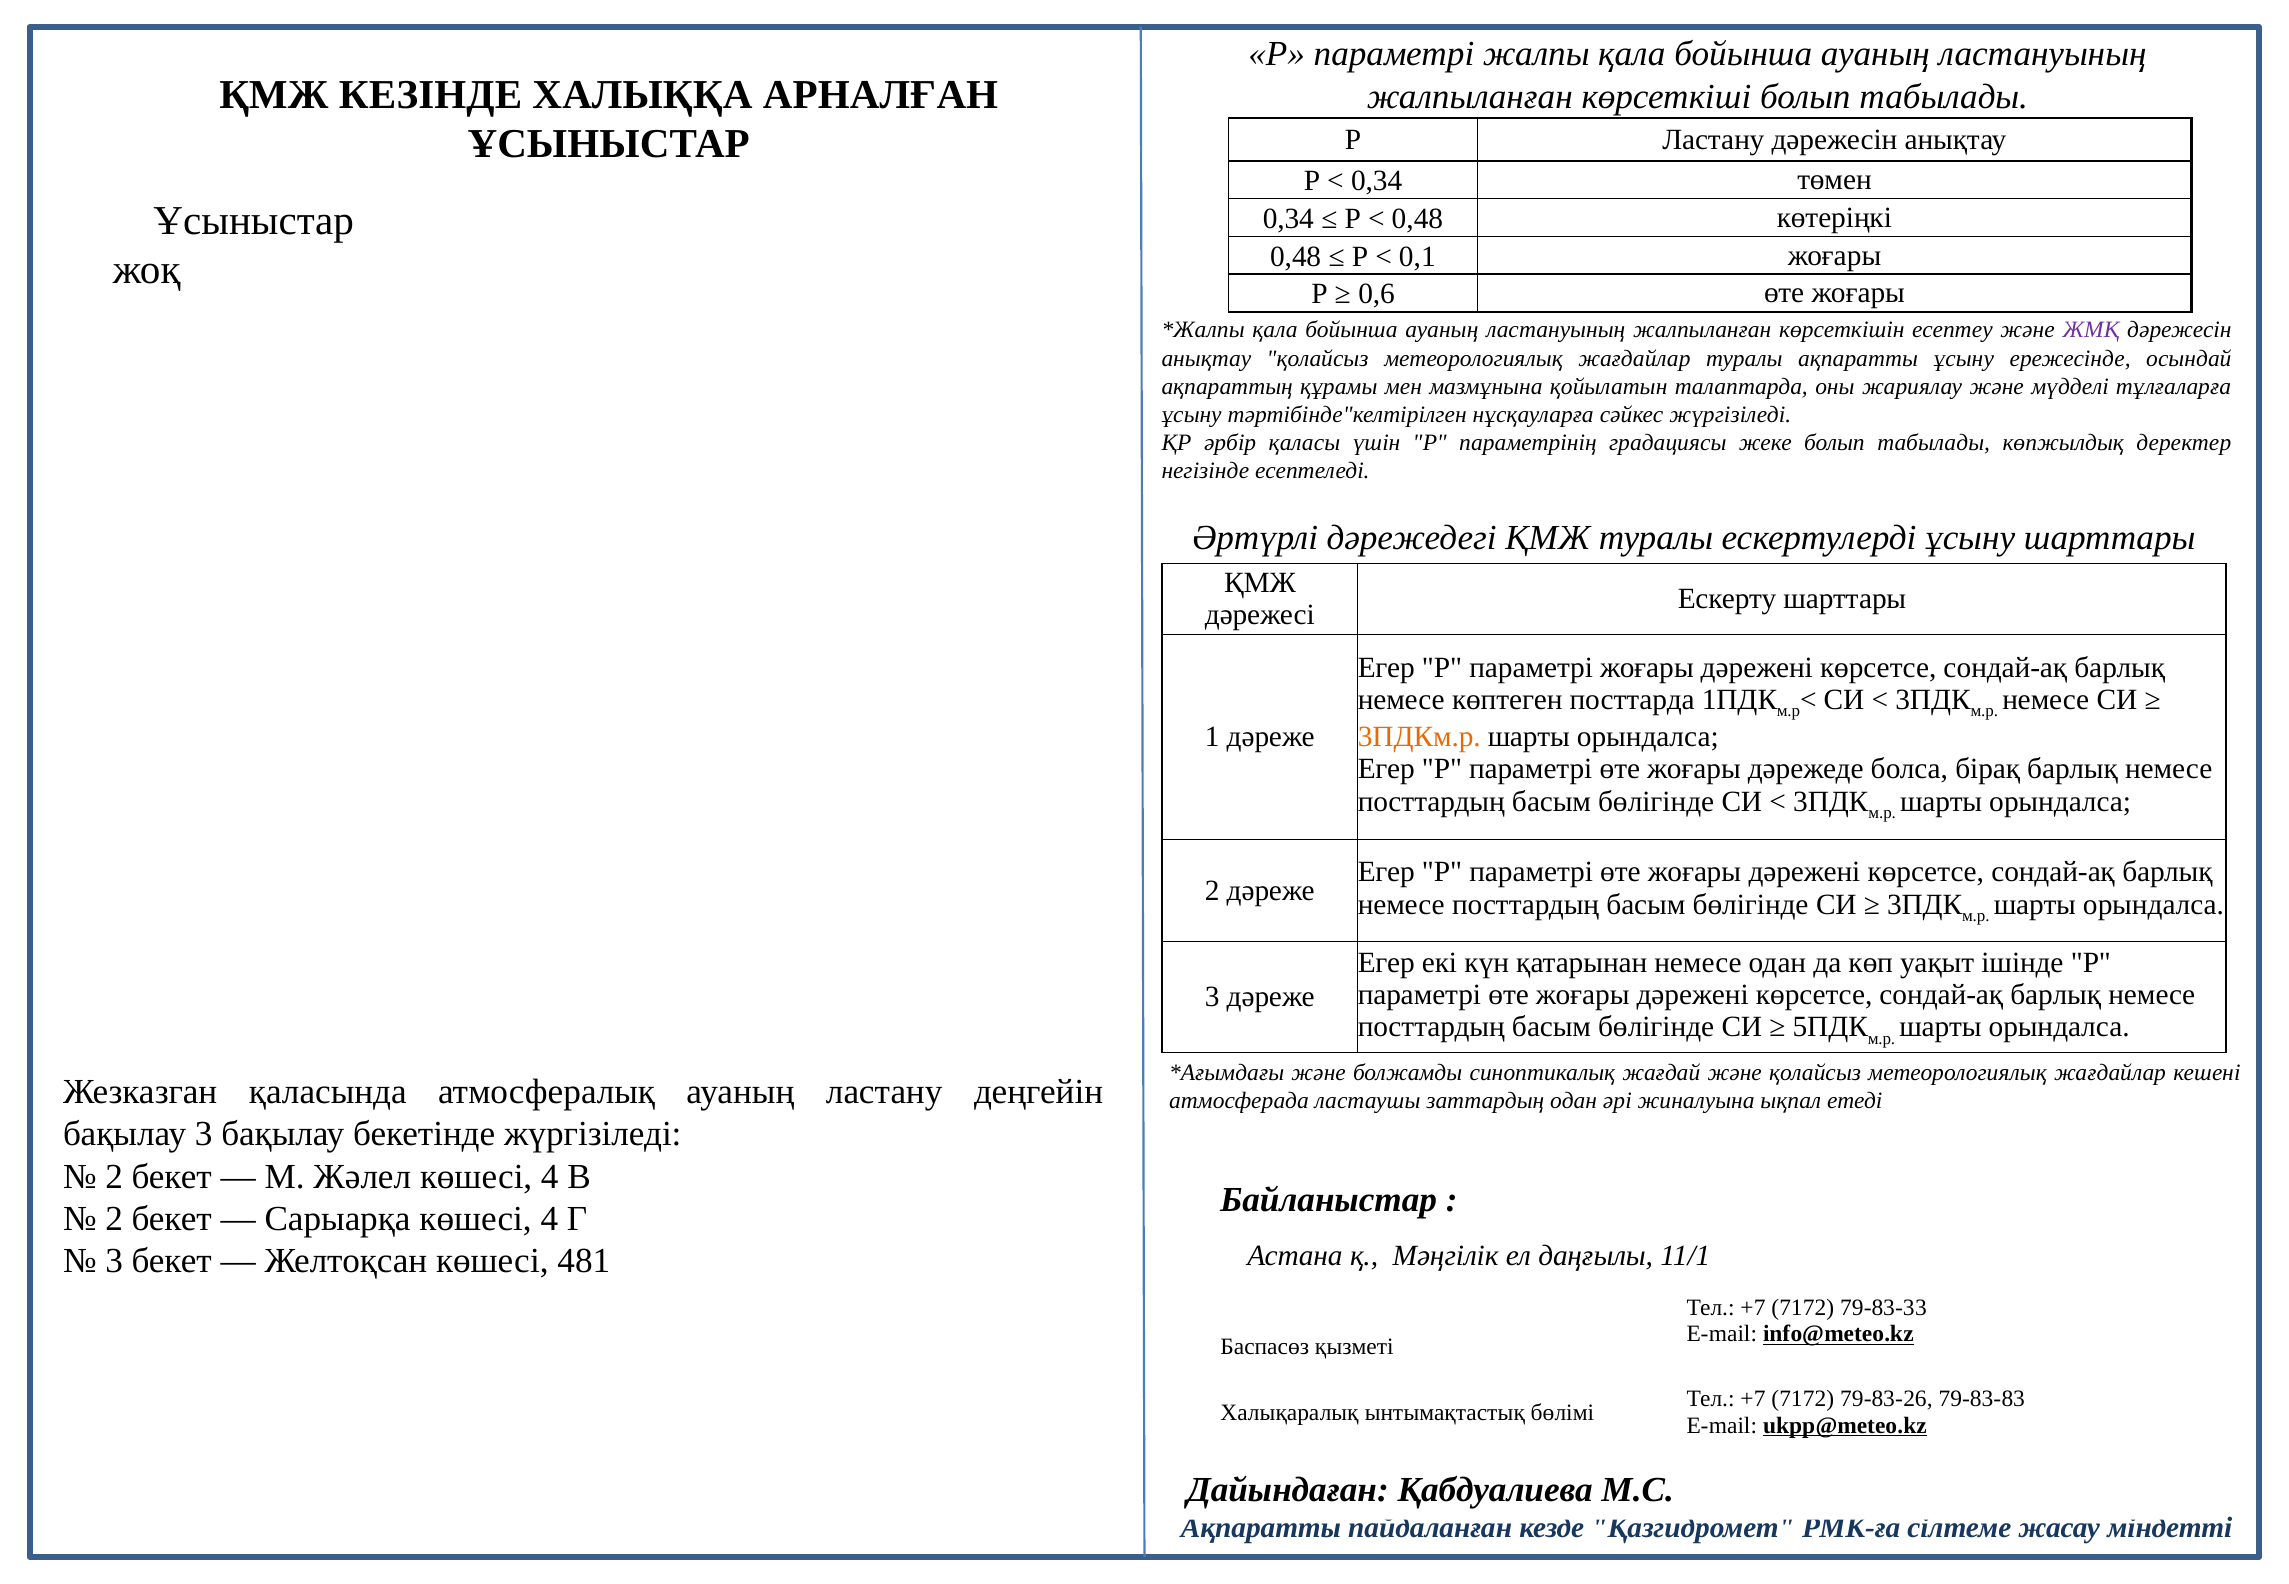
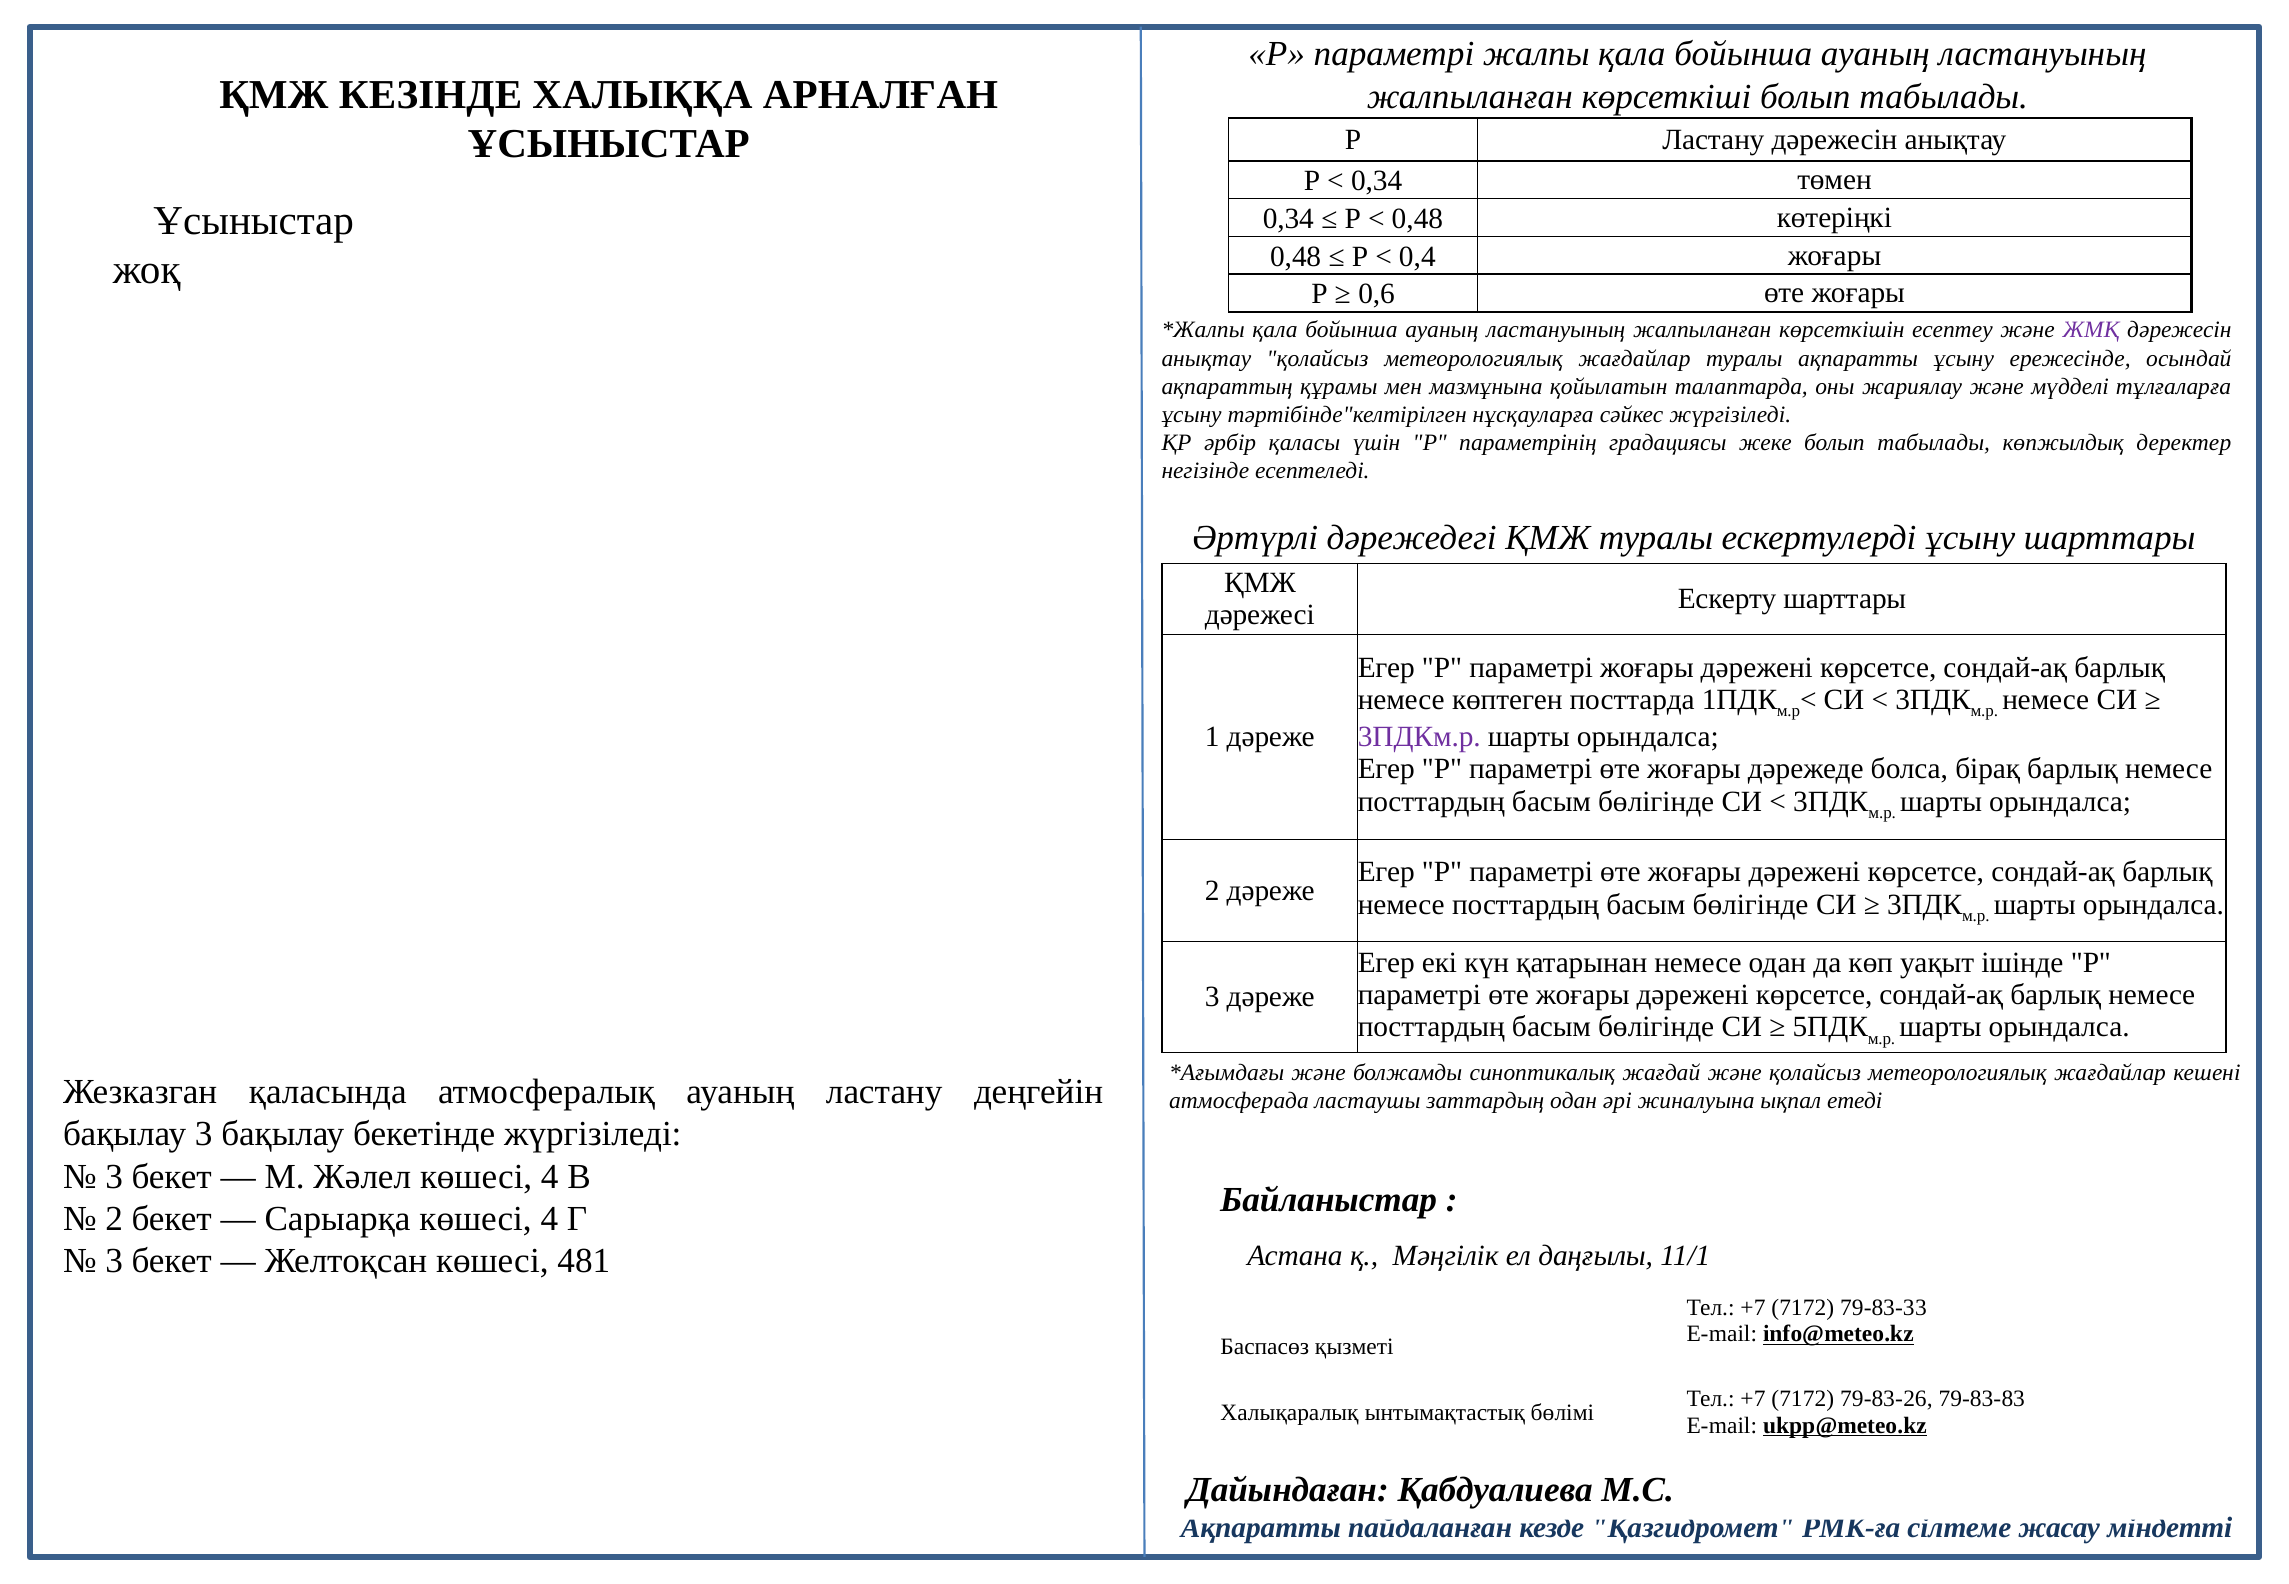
0,1: 0,1 -> 0,4 (1417, 257)
3ПДКм.р colour: orange -> purple (1419, 737)
2: 2 -> 3 (114, 1177)
